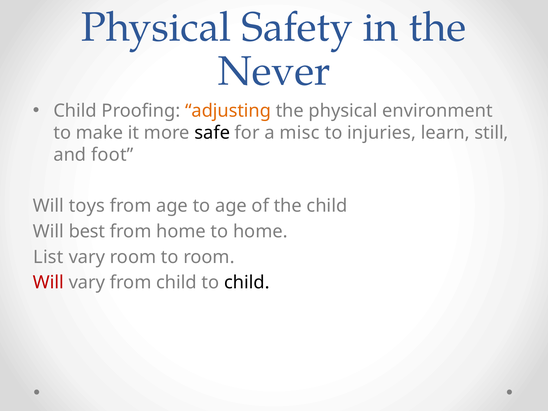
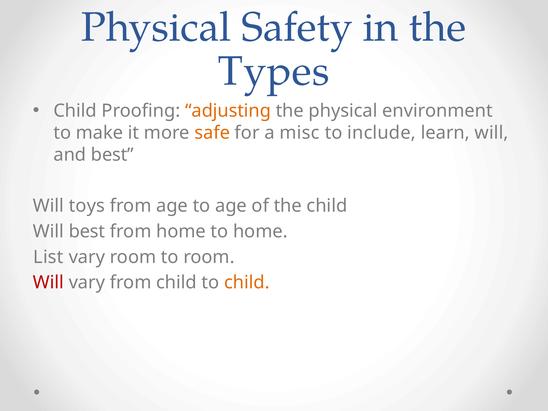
Never: Never -> Types (274, 71)
safe colour: black -> orange (212, 133)
injuries: injuries -> include (382, 133)
learn still: still -> will (492, 133)
and foot: foot -> best (112, 155)
child colour: black -> orange (247, 283)
